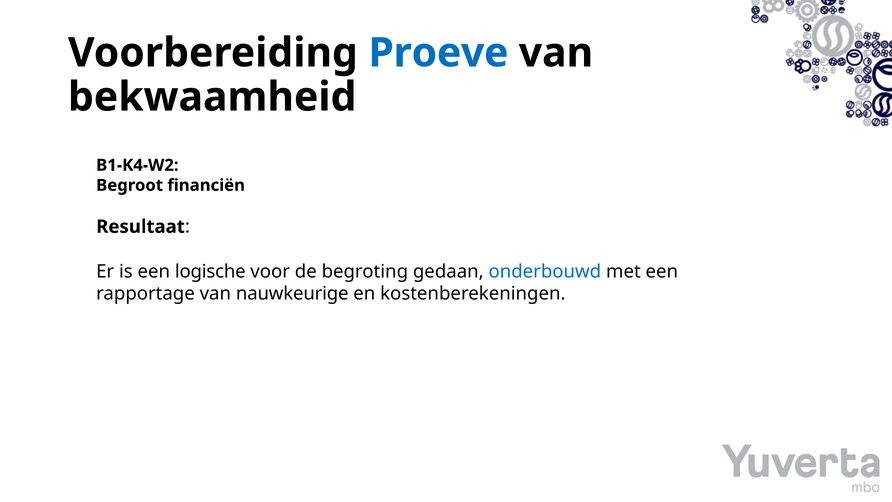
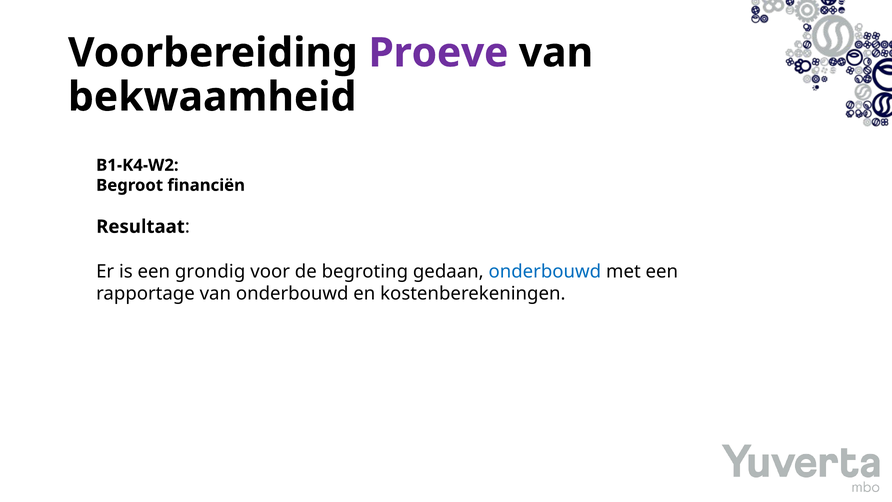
Proeve colour: blue -> purple (438, 53)
logische: logische -> grondig (210, 271)
van nauwkeurige: nauwkeurige -> onderbouwd (292, 294)
